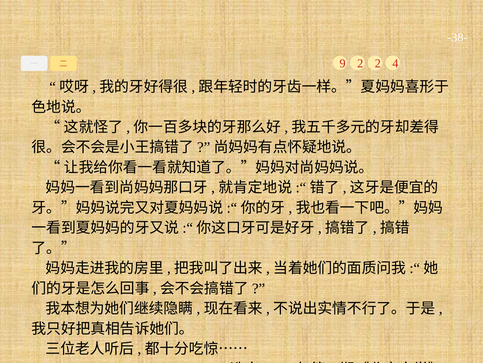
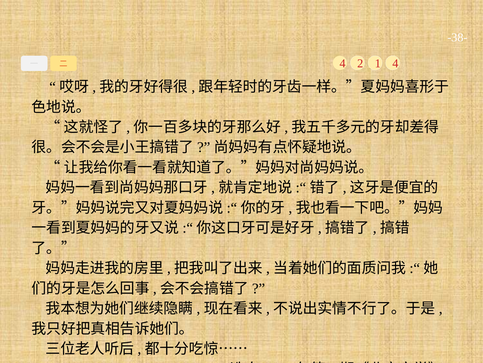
9: 9 -> 4 (343, 64)
2 2: 2 -> 1 (378, 64)
